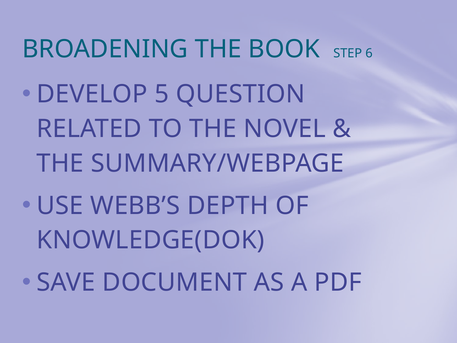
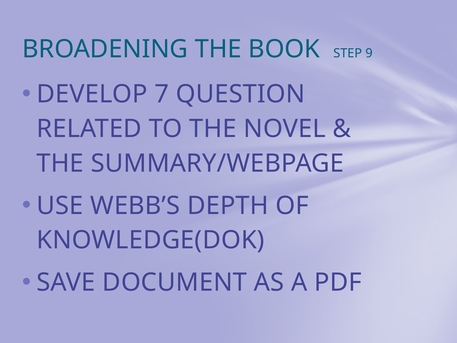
6: 6 -> 9 (369, 53)
5: 5 -> 7 (162, 94)
